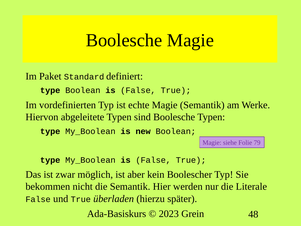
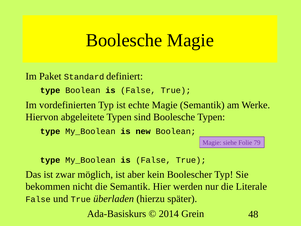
2023: 2023 -> 2014 (169, 214)
